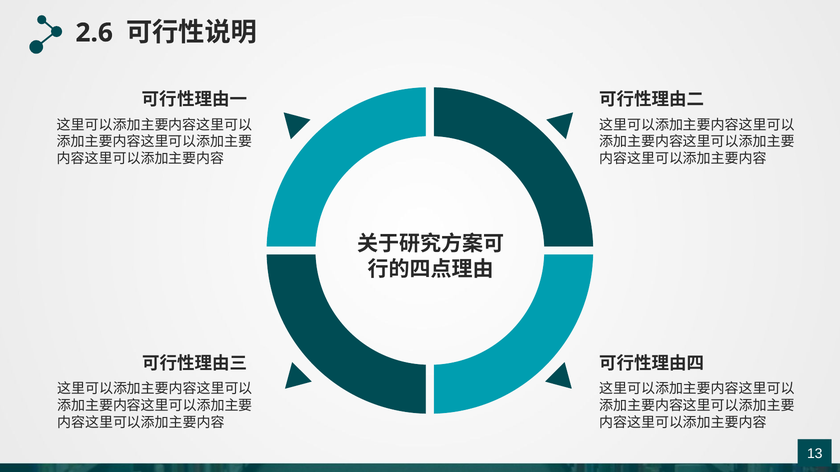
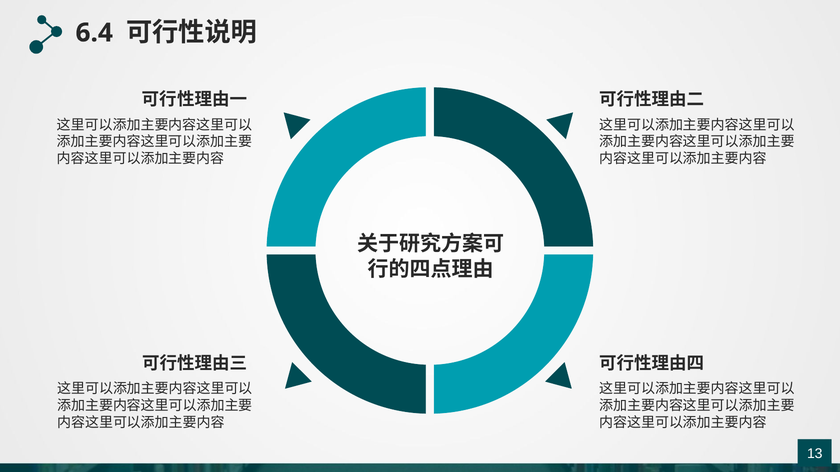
2.6: 2.6 -> 6.4 (94, 33)
